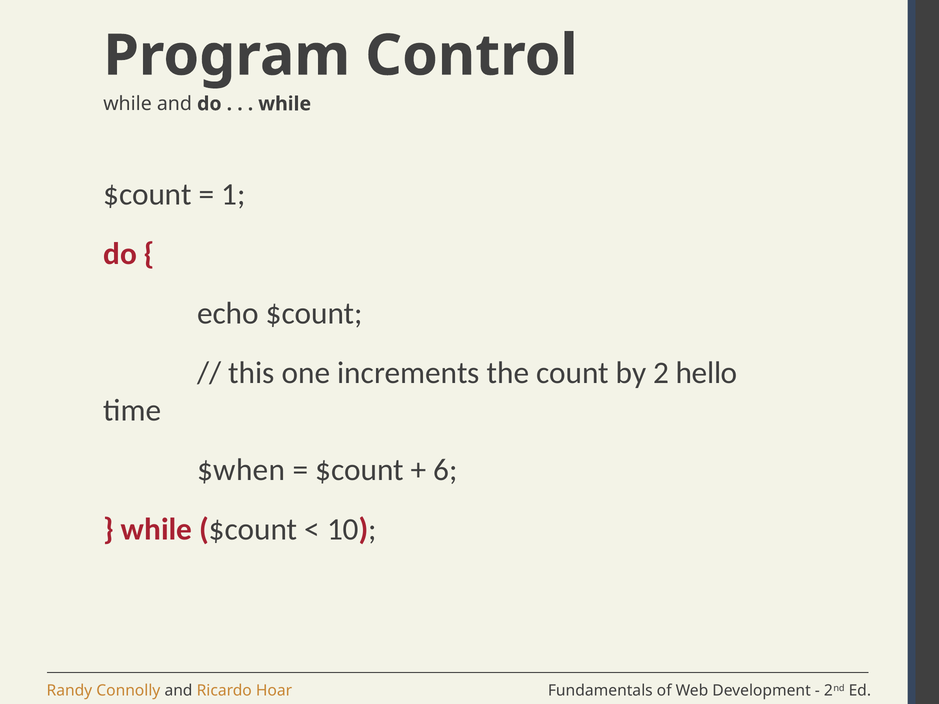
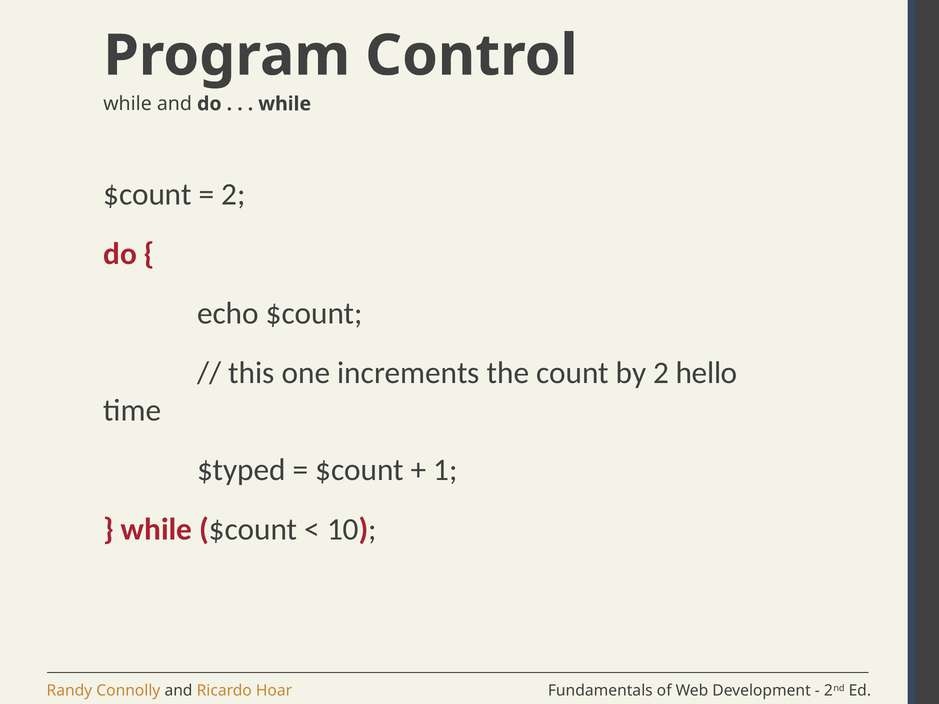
1: 1 -> 2 (233, 195)
$when: $when -> $typed (241, 470)
6: 6 -> 1 (446, 470)
